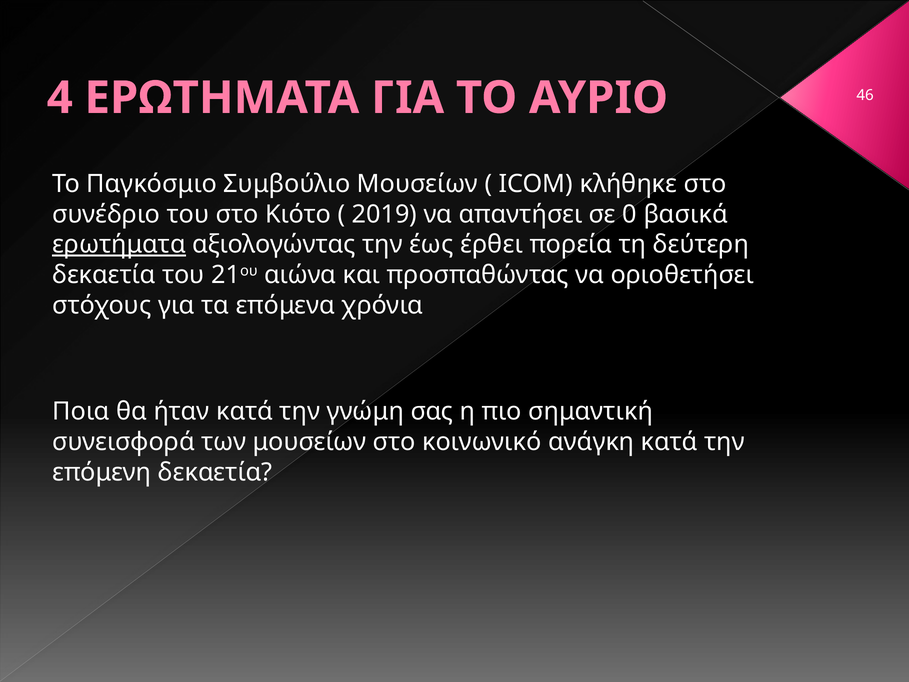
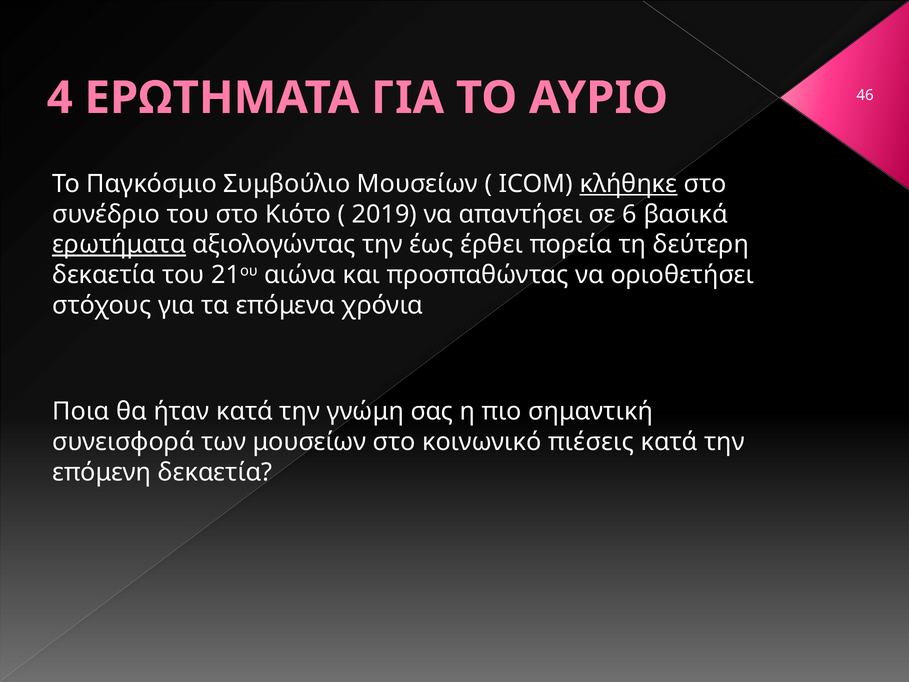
κλήθηκε underline: none -> present (628, 184)
0: 0 -> 6 (630, 214)
ανάγκη: ανάγκη -> πιέσεις (591, 442)
